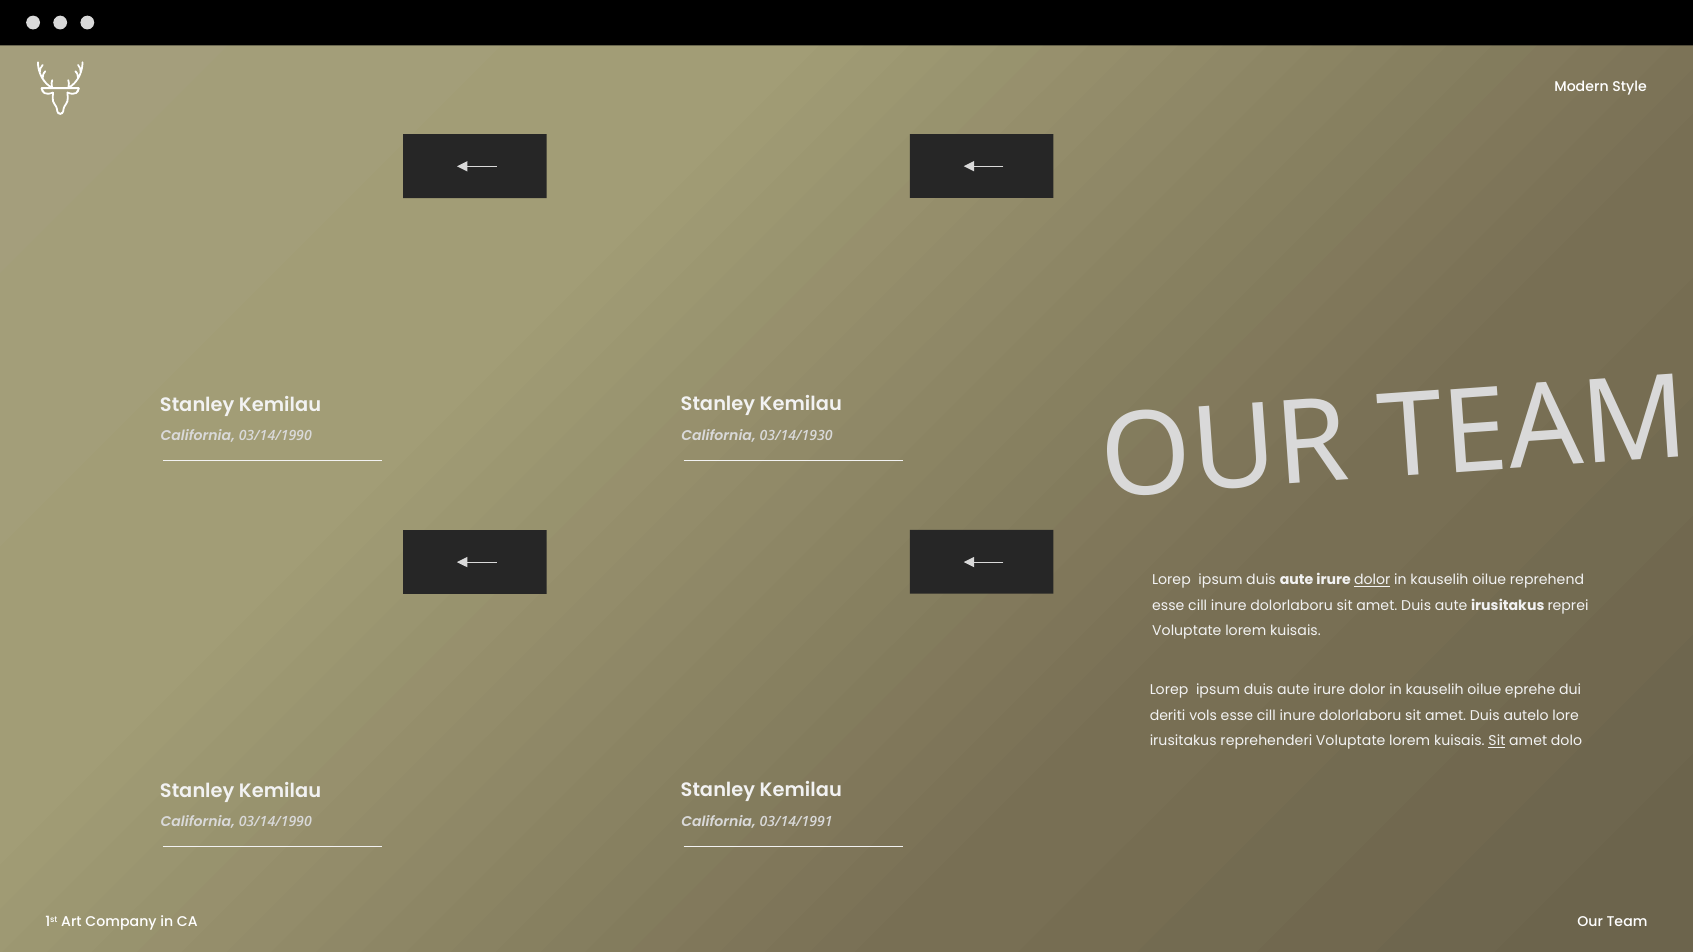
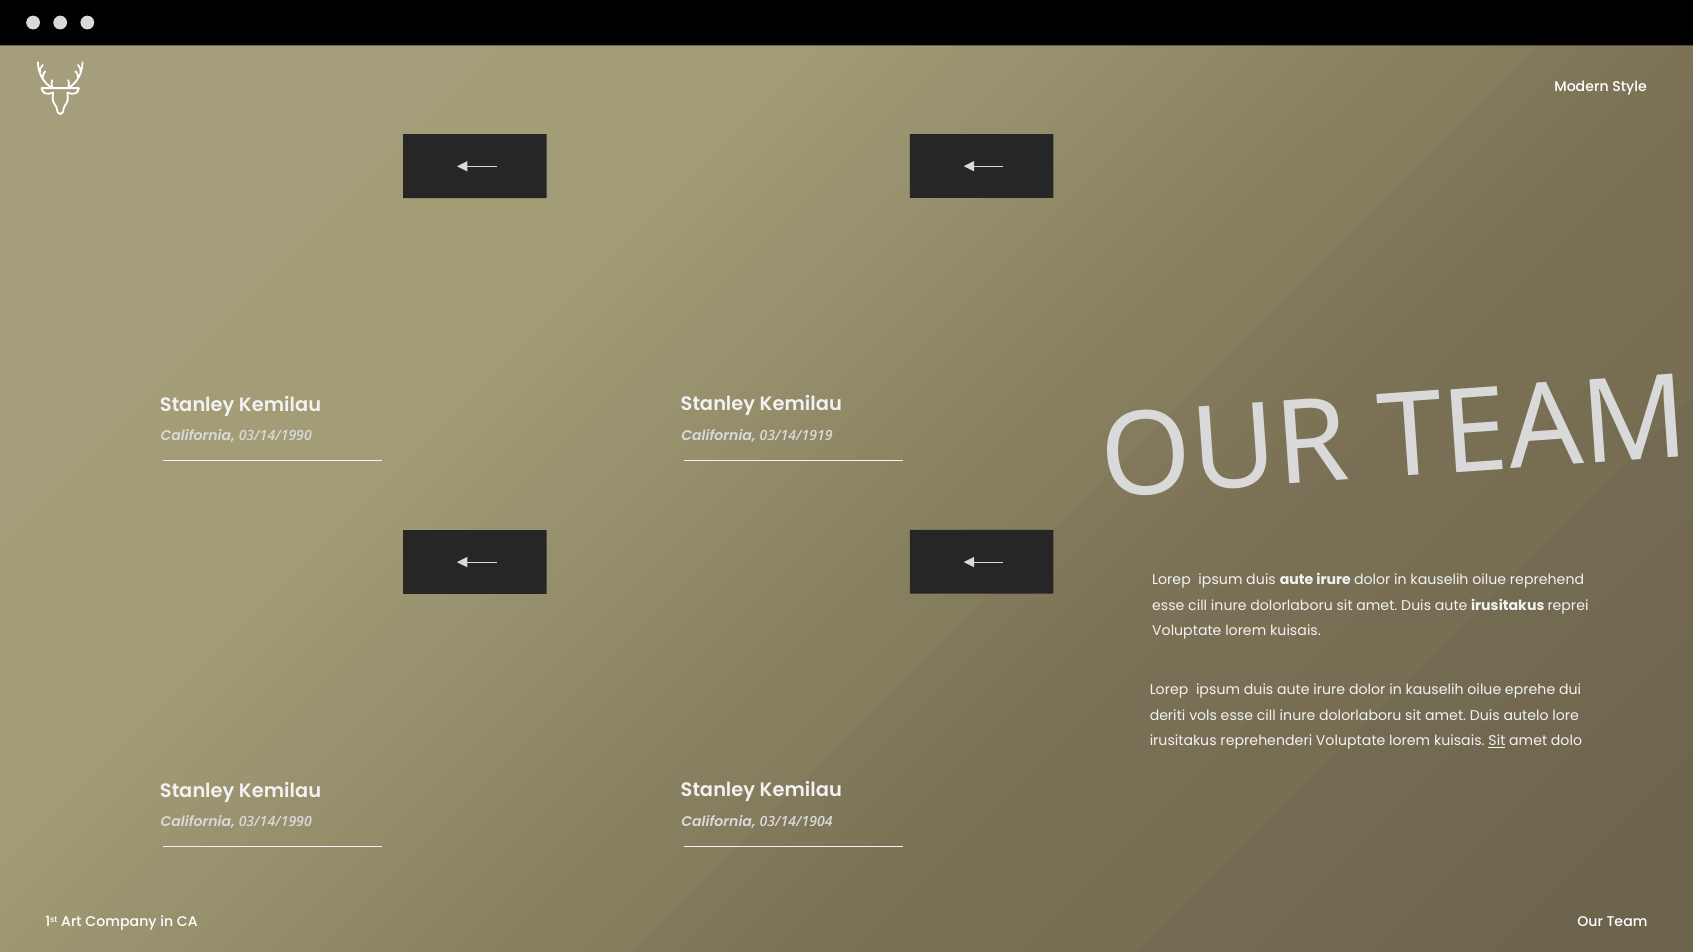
03/14/1930: 03/14/1930 -> 03/14/1919 (796, 436)
dolor underline: present -> none (1372, 580)
03/14/1991: 03/14/1991 -> 03/14/1904 (796, 822)
